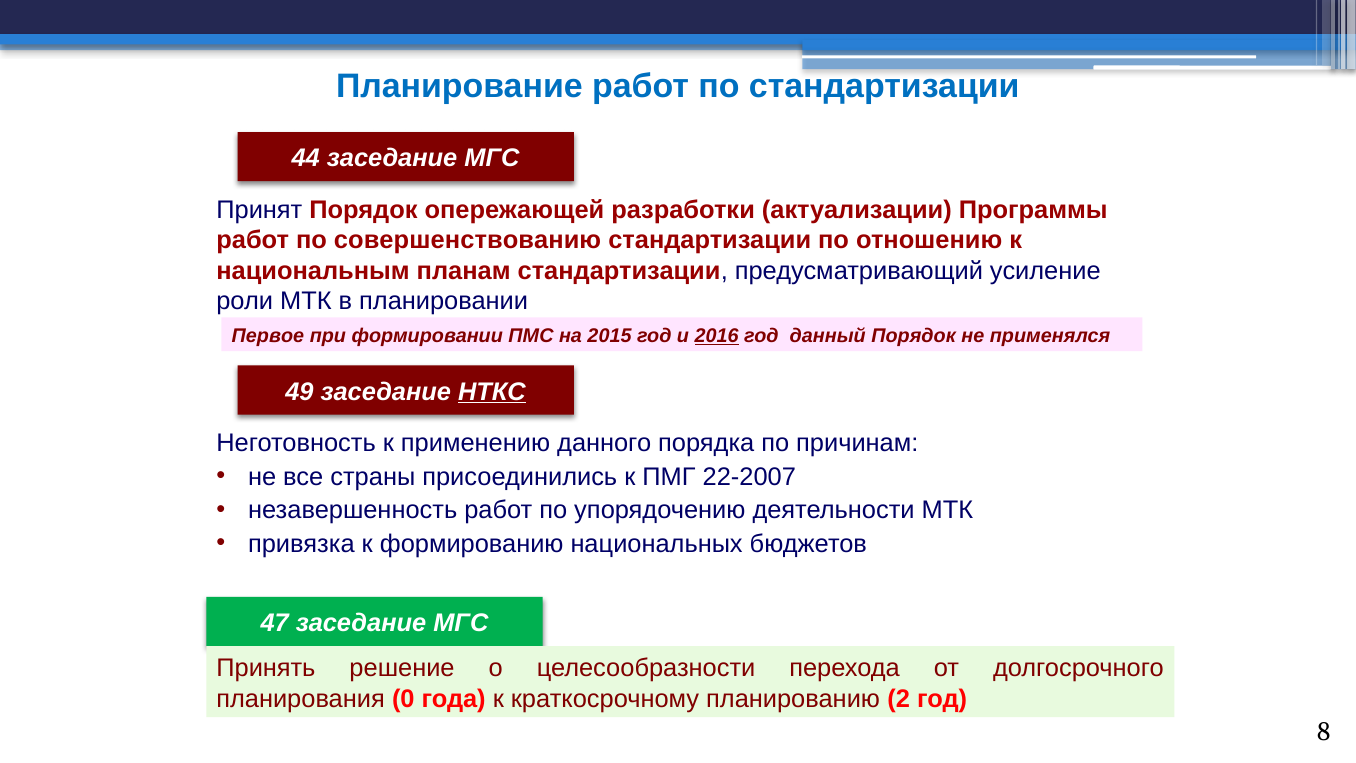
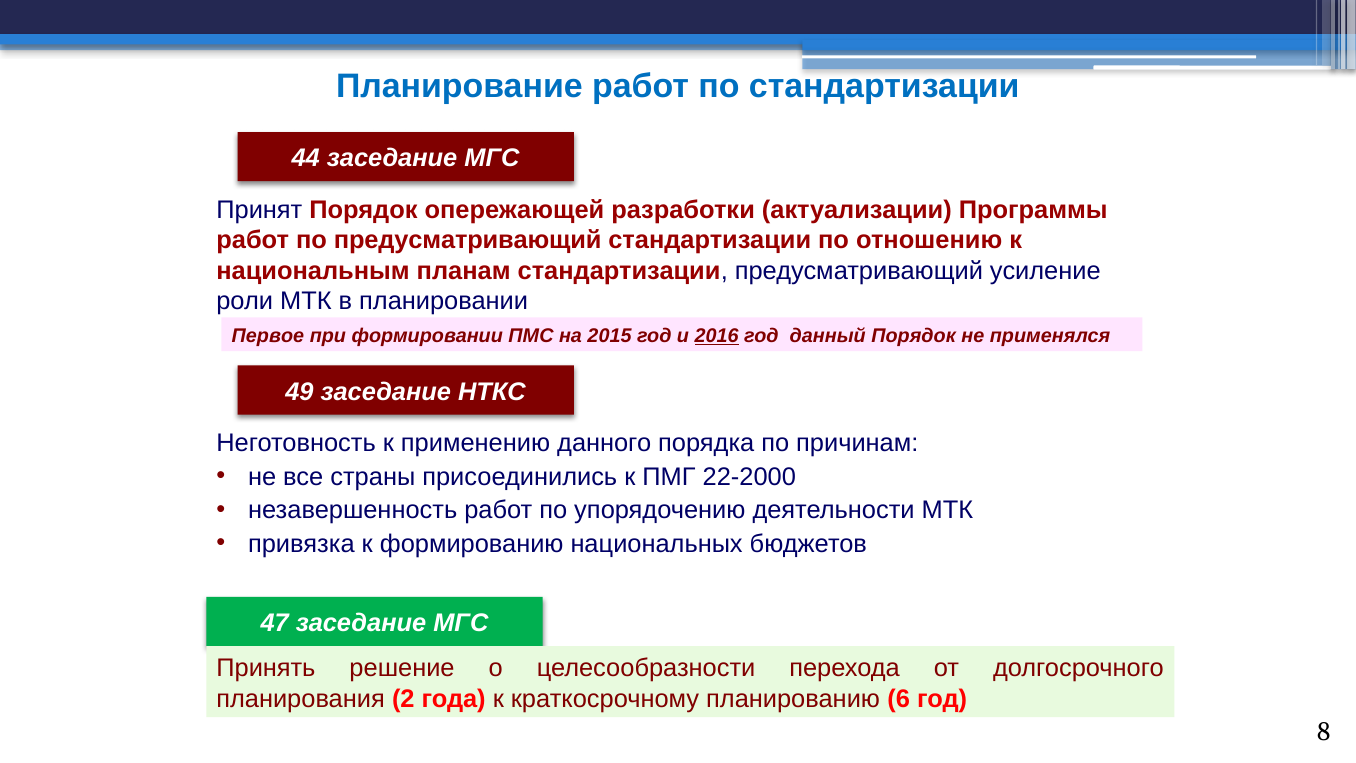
по совершенствованию: совершенствованию -> предусматривающий (468, 240)
НТКС underline: present -> none (492, 392)
22-2007: 22-2007 -> 22-2000 (749, 477)
0: 0 -> 2 (403, 698)
2: 2 -> 6 (899, 698)
